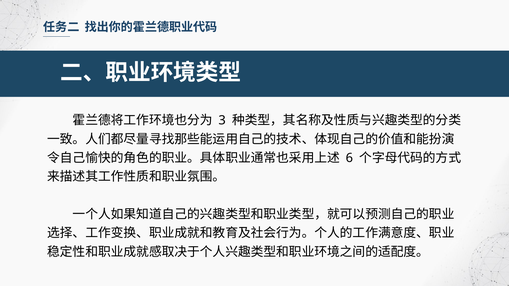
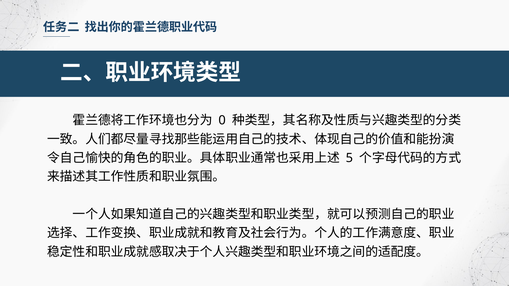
3: 3 -> 0 (222, 121)
6: 6 -> 5 (349, 158)
